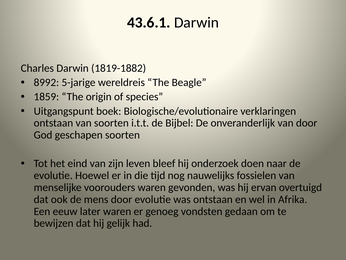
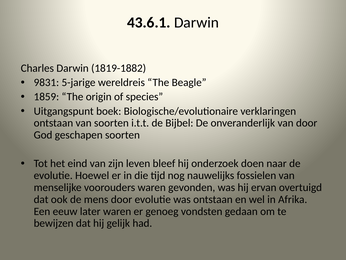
8992: 8992 -> 9831 (46, 82)
